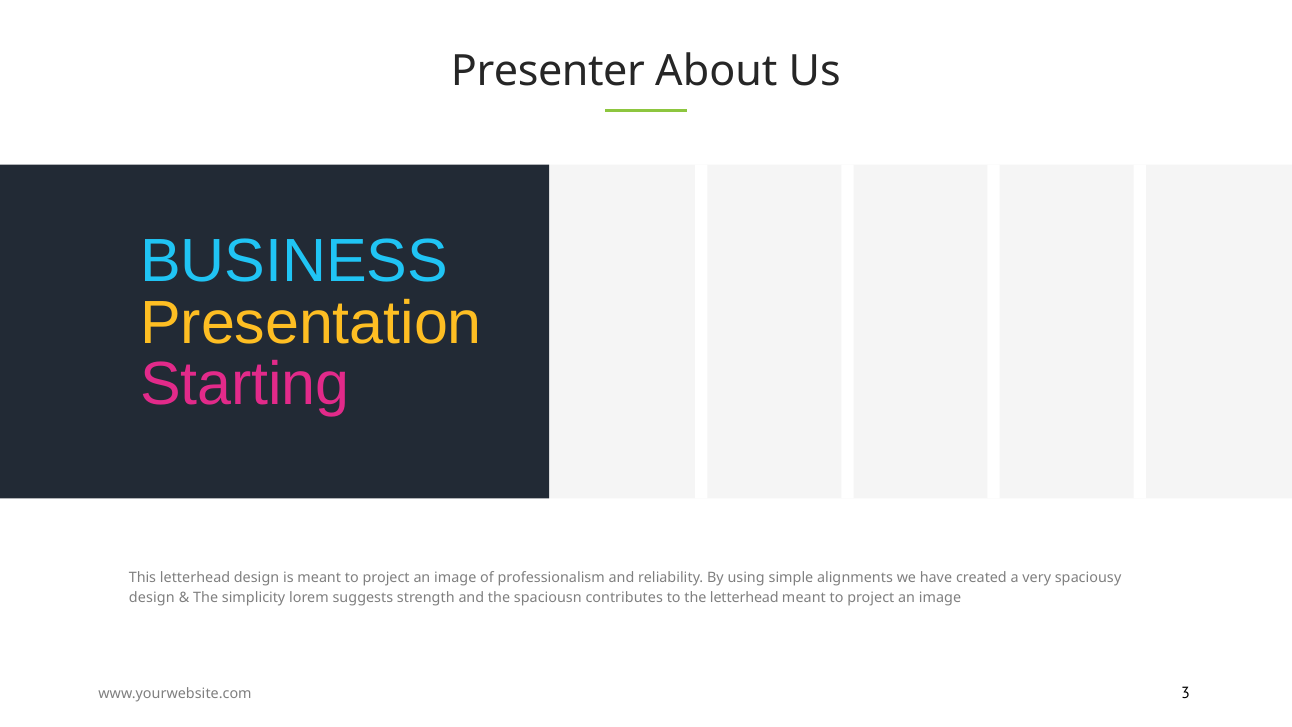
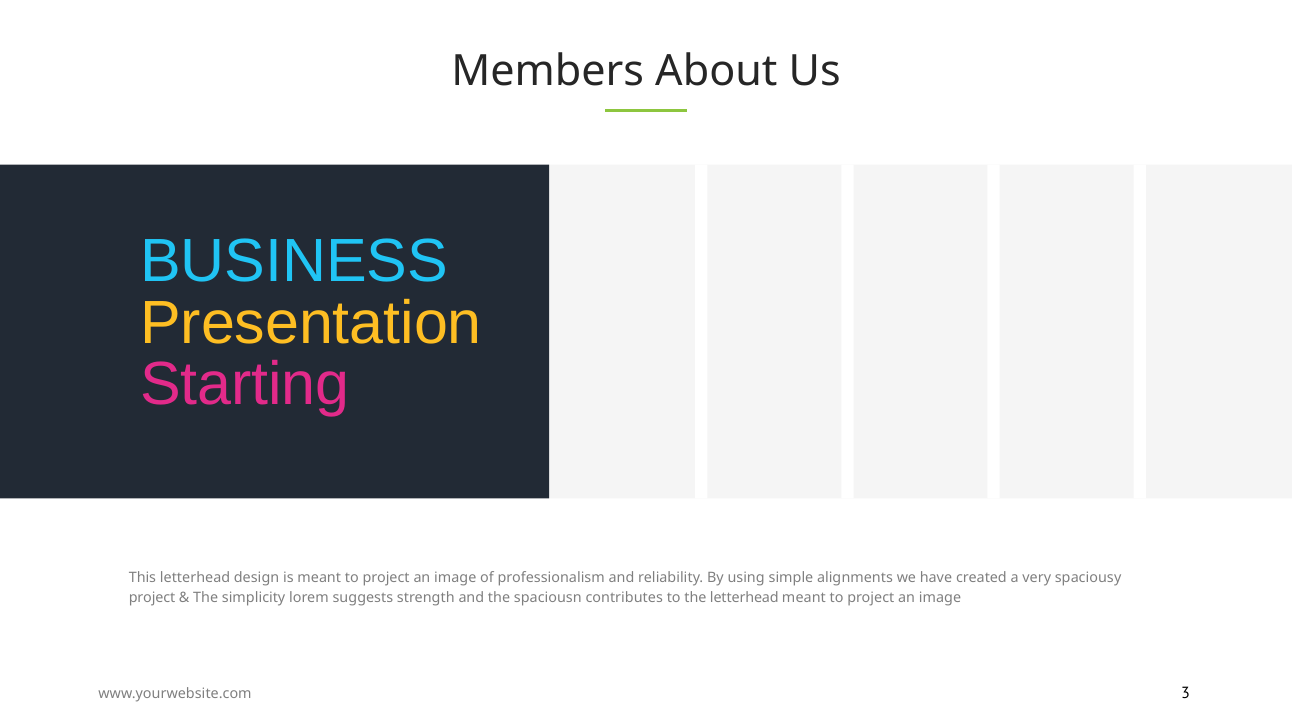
Presenter: Presenter -> Members (548, 71)
design: design -> project (152, 598)
